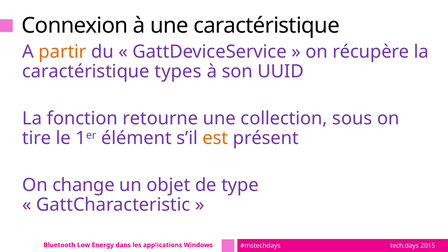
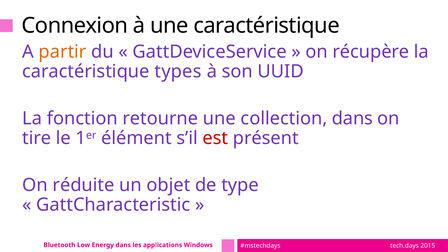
collection sous: sous -> dans (352, 118)
est colour: orange -> red (215, 138)
change: change -> réduite (83, 185)
